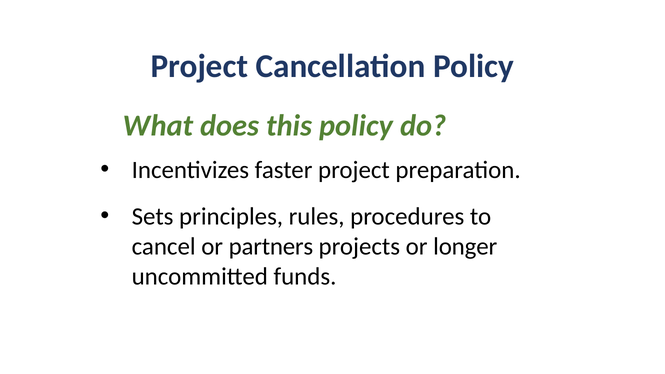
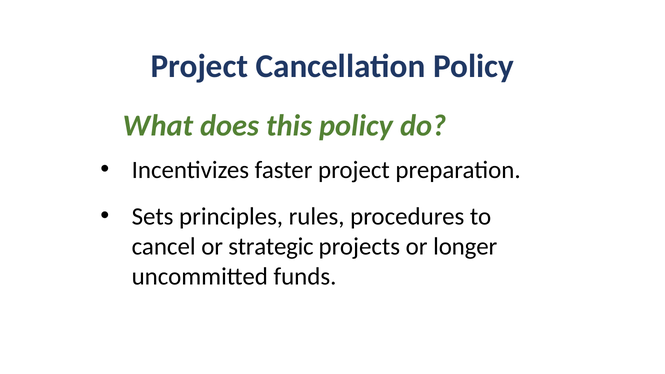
partners: partners -> strategic (271, 246)
